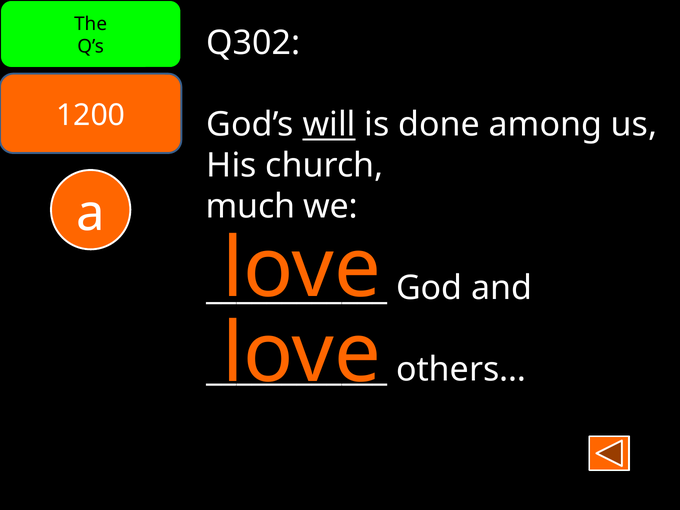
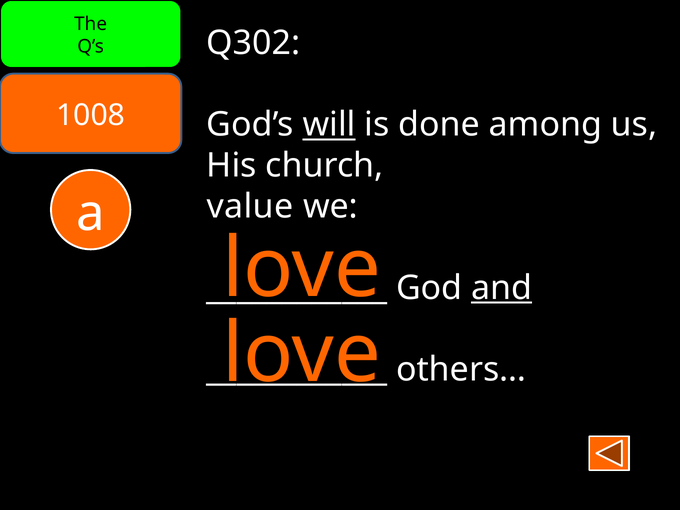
1200: 1200 -> 1008 (91, 115)
much: much -> value (250, 206)
and underline: none -> present (502, 288)
